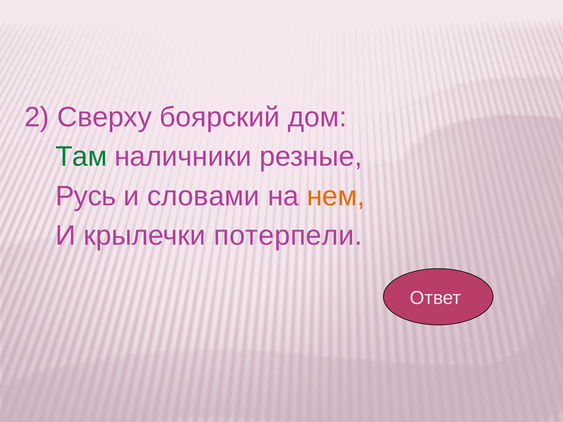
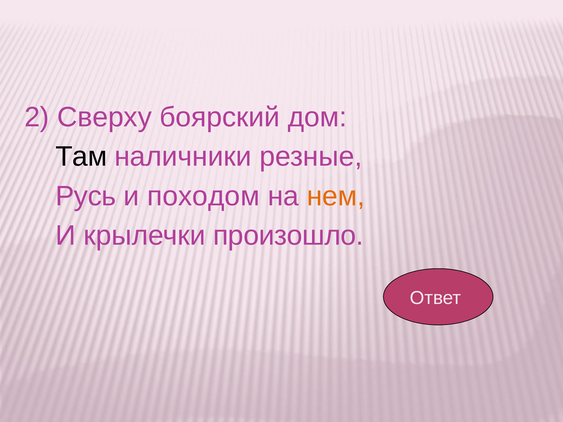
Там colour: green -> black (81, 157)
словами: словами -> походом (203, 196)
потерпели: потерпели -> произошло (288, 236)
